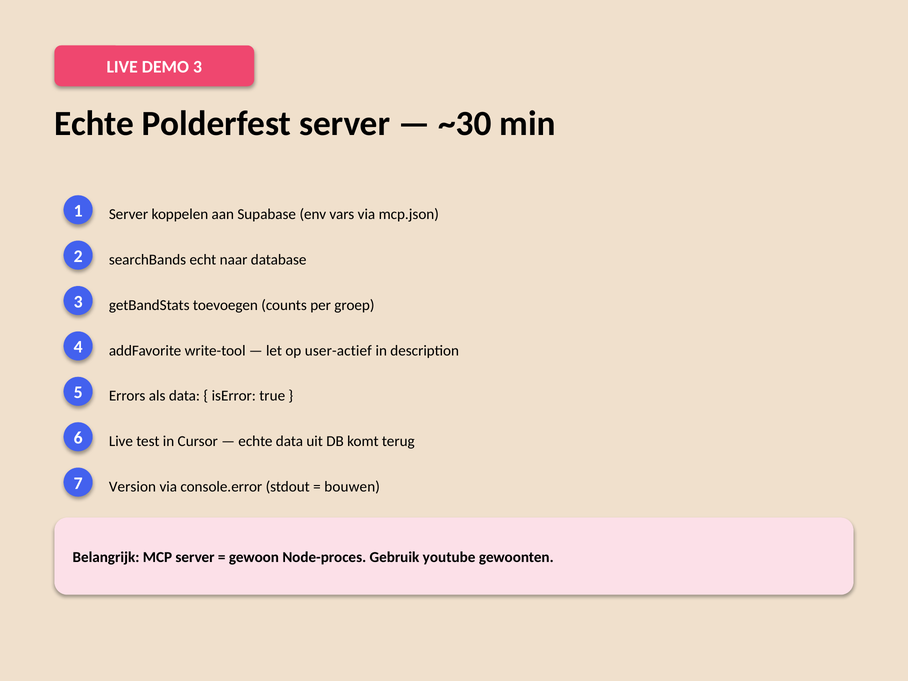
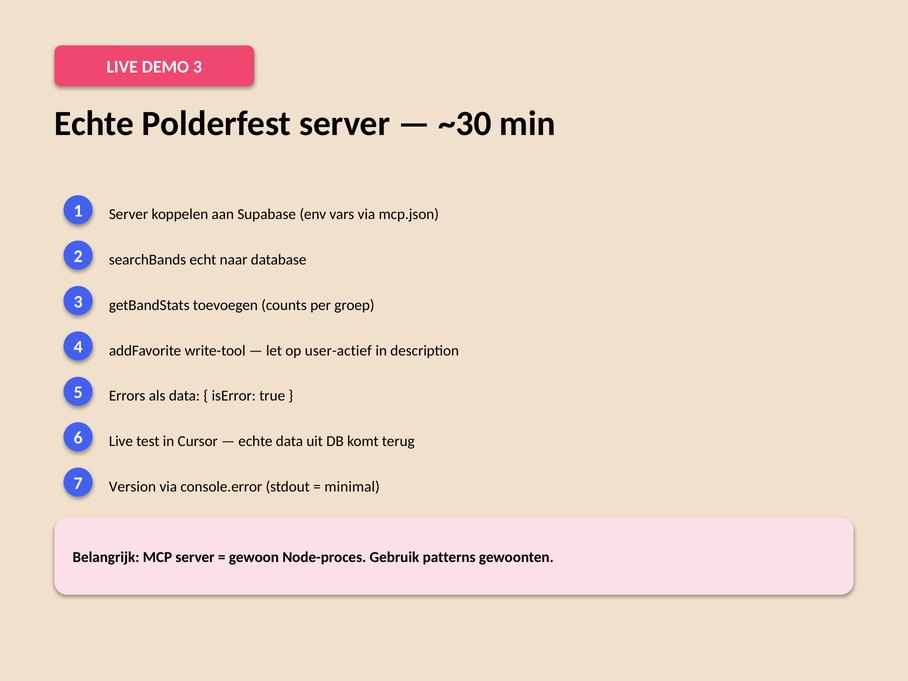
bouwen: bouwen -> minimal (352, 487)
youtube: youtube -> patterns (449, 557)
